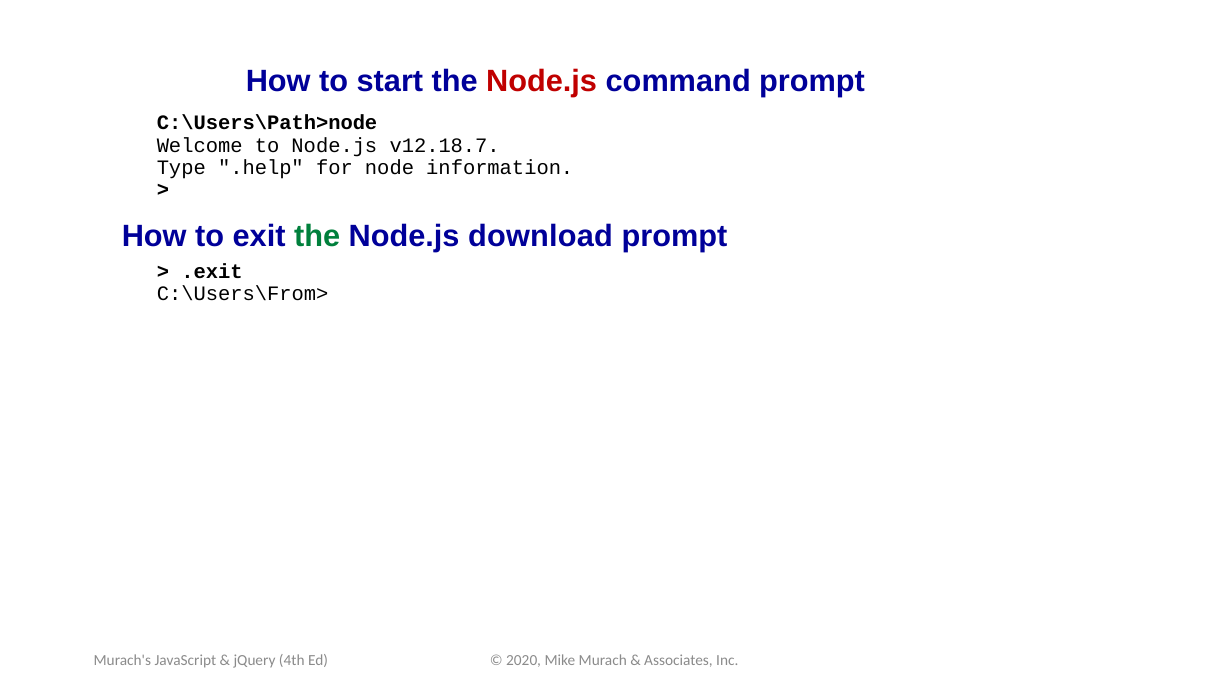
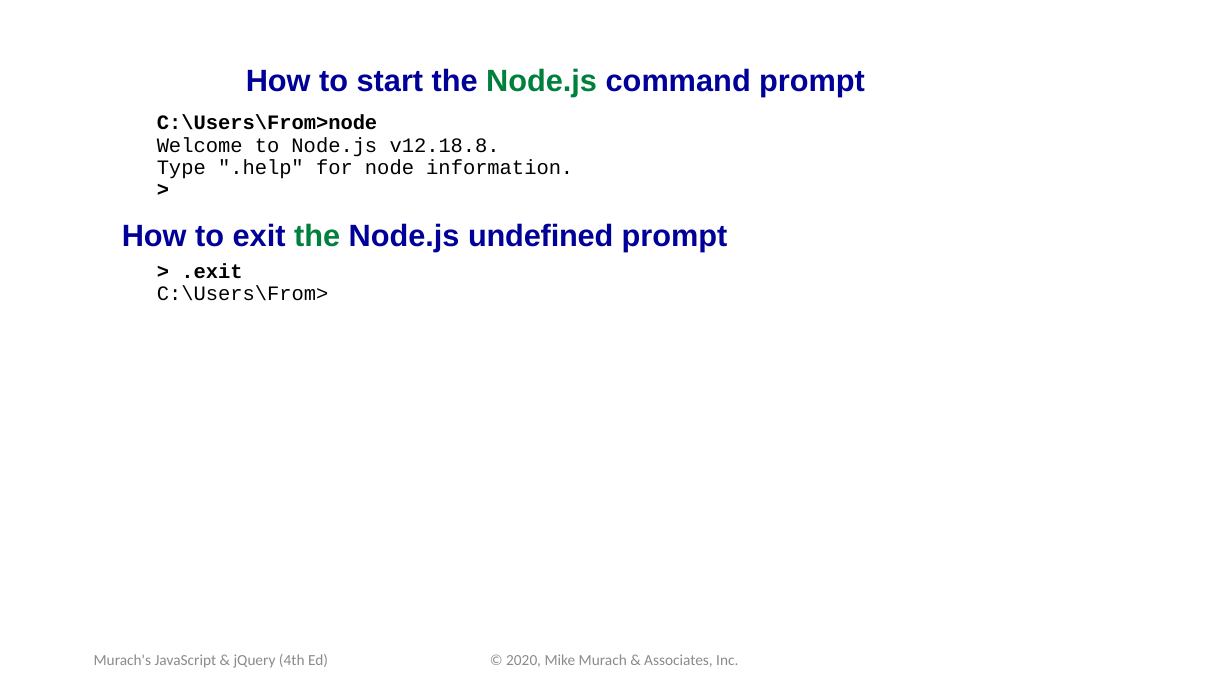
Node.js colour: red -> green (542, 81)
C:\Users\Path>node: C:\Users\Path>node -> C:\Users\From>node (267, 123)
v12.18.7: v12.18.7 -> v12.18.8 (445, 145)
download: download -> undefined (541, 236)
